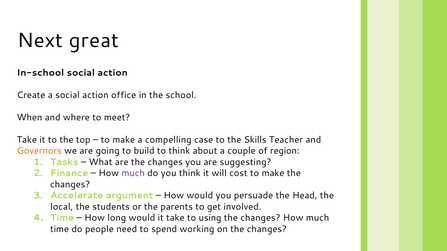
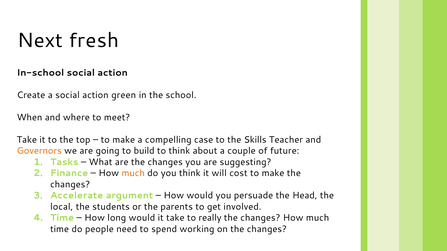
great: great -> fresh (94, 41)
office: office -> green (124, 95)
region: region -> future (285, 151)
much colour: purple -> orange (133, 174)
using: using -> really (210, 218)
